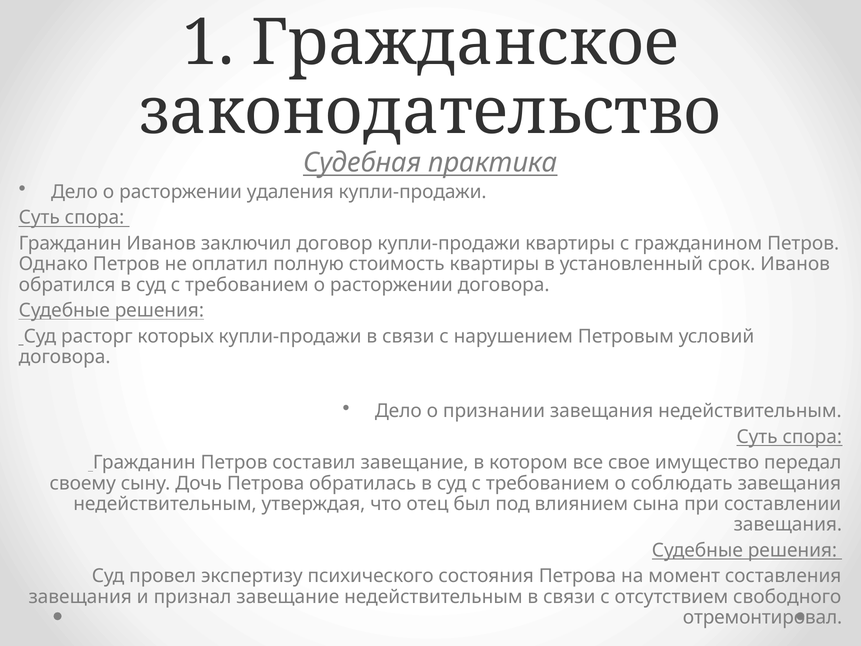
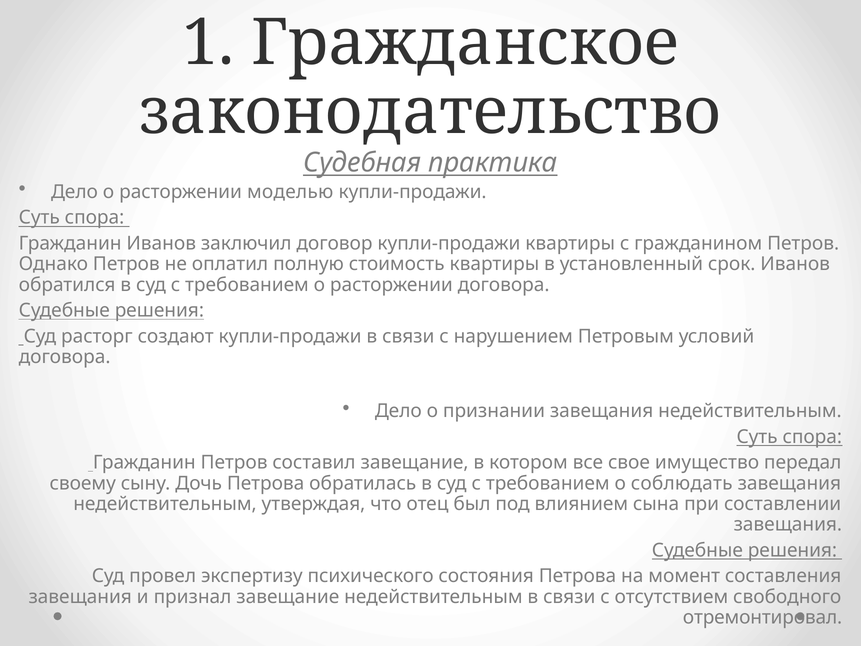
удаления: удаления -> моделью (290, 192)
которых: которых -> создают (176, 336)
